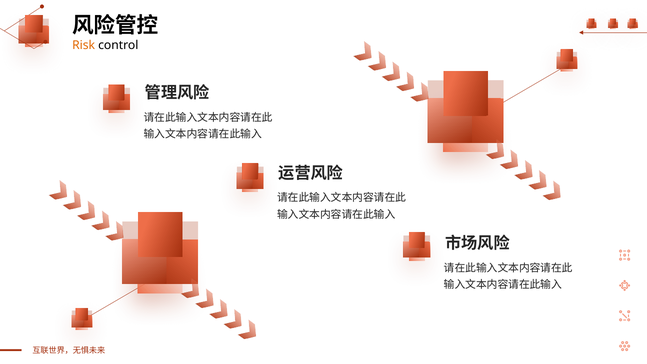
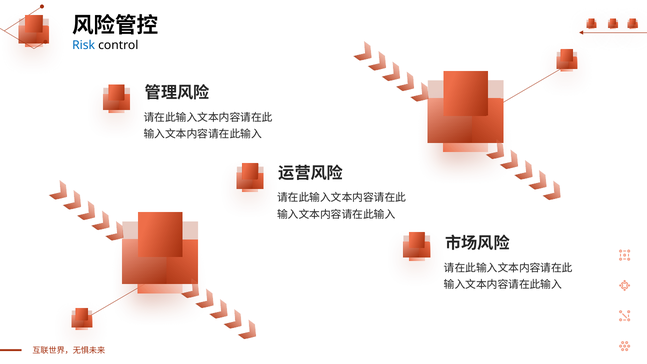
Risk colour: orange -> blue (84, 45)
